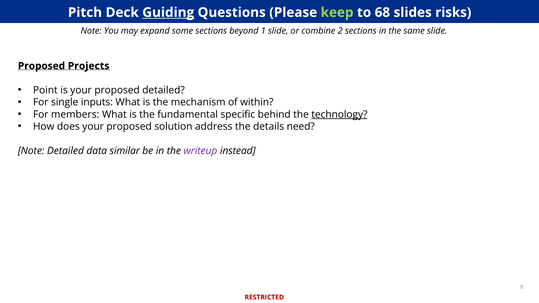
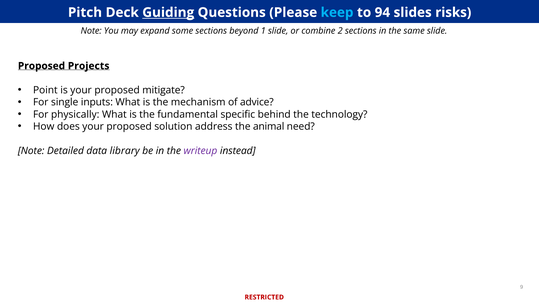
keep colour: light green -> light blue (337, 12)
68: 68 -> 94 (382, 12)
proposed detailed: detailed -> mitigate (164, 90)
within: within -> advice (257, 102)
members: members -> physically (75, 114)
technology underline: present -> none (339, 114)
details: details -> animal (269, 127)
similar: similar -> library (125, 151)
